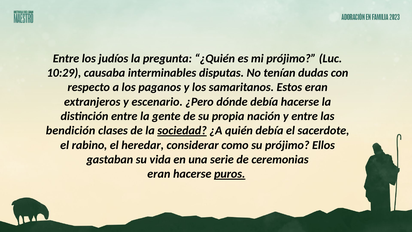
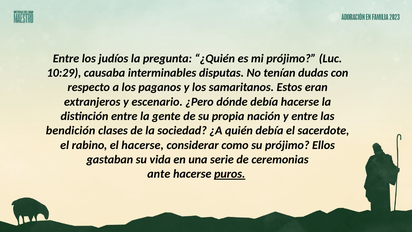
sociedad underline: present -> none (182, 130)
el heredar: heredar -> hacerse (143, 145)
eran: eran -> ante (159, 174)
